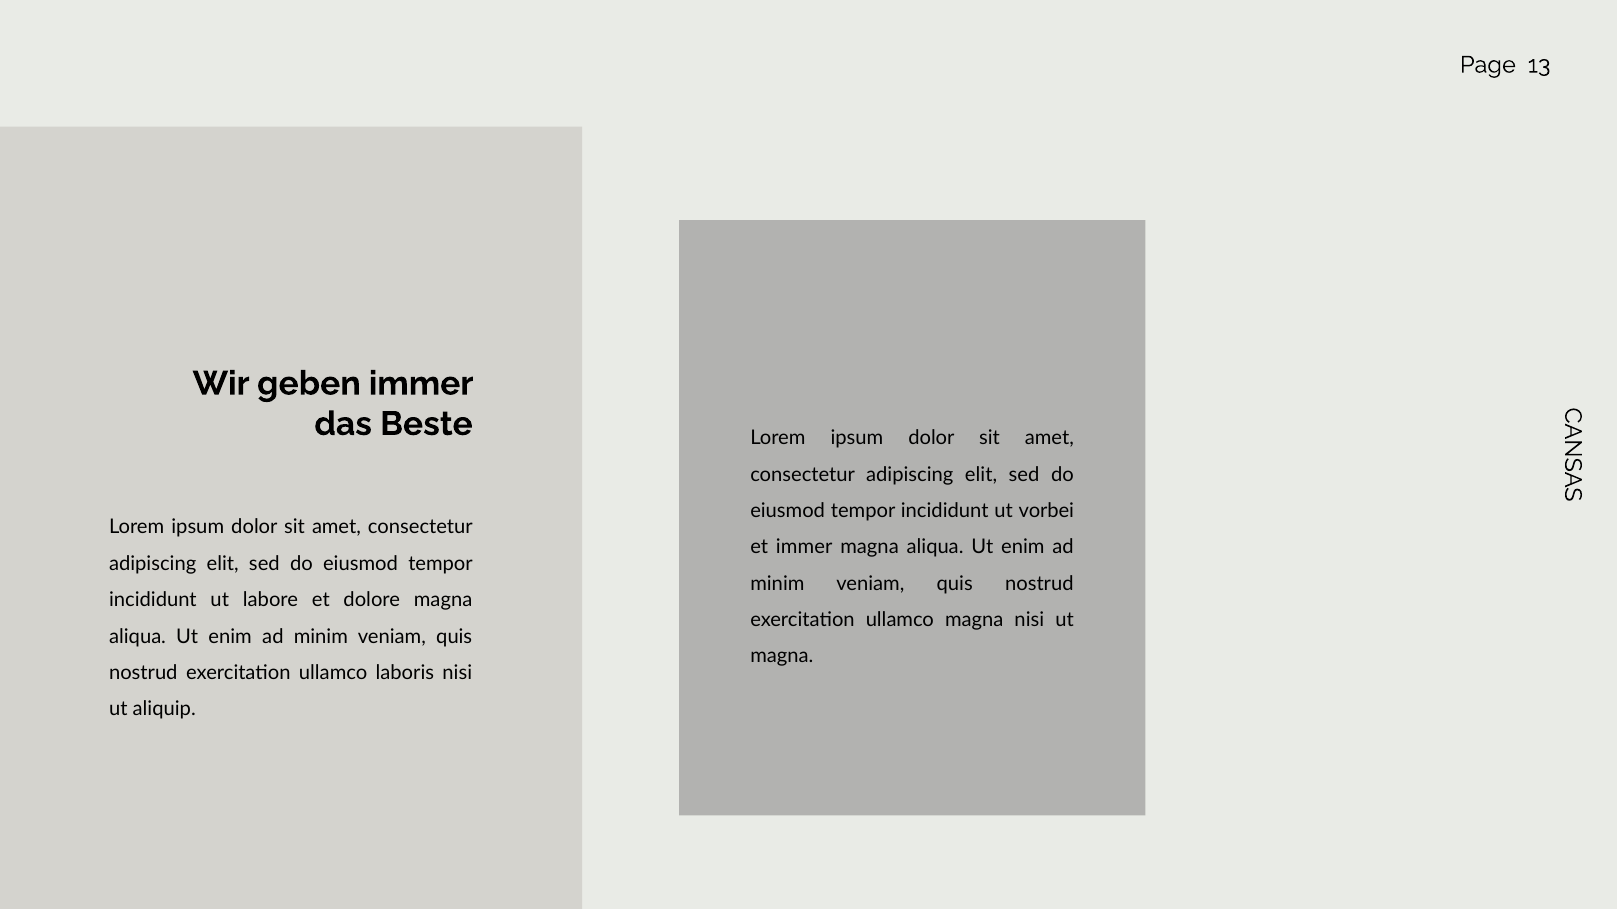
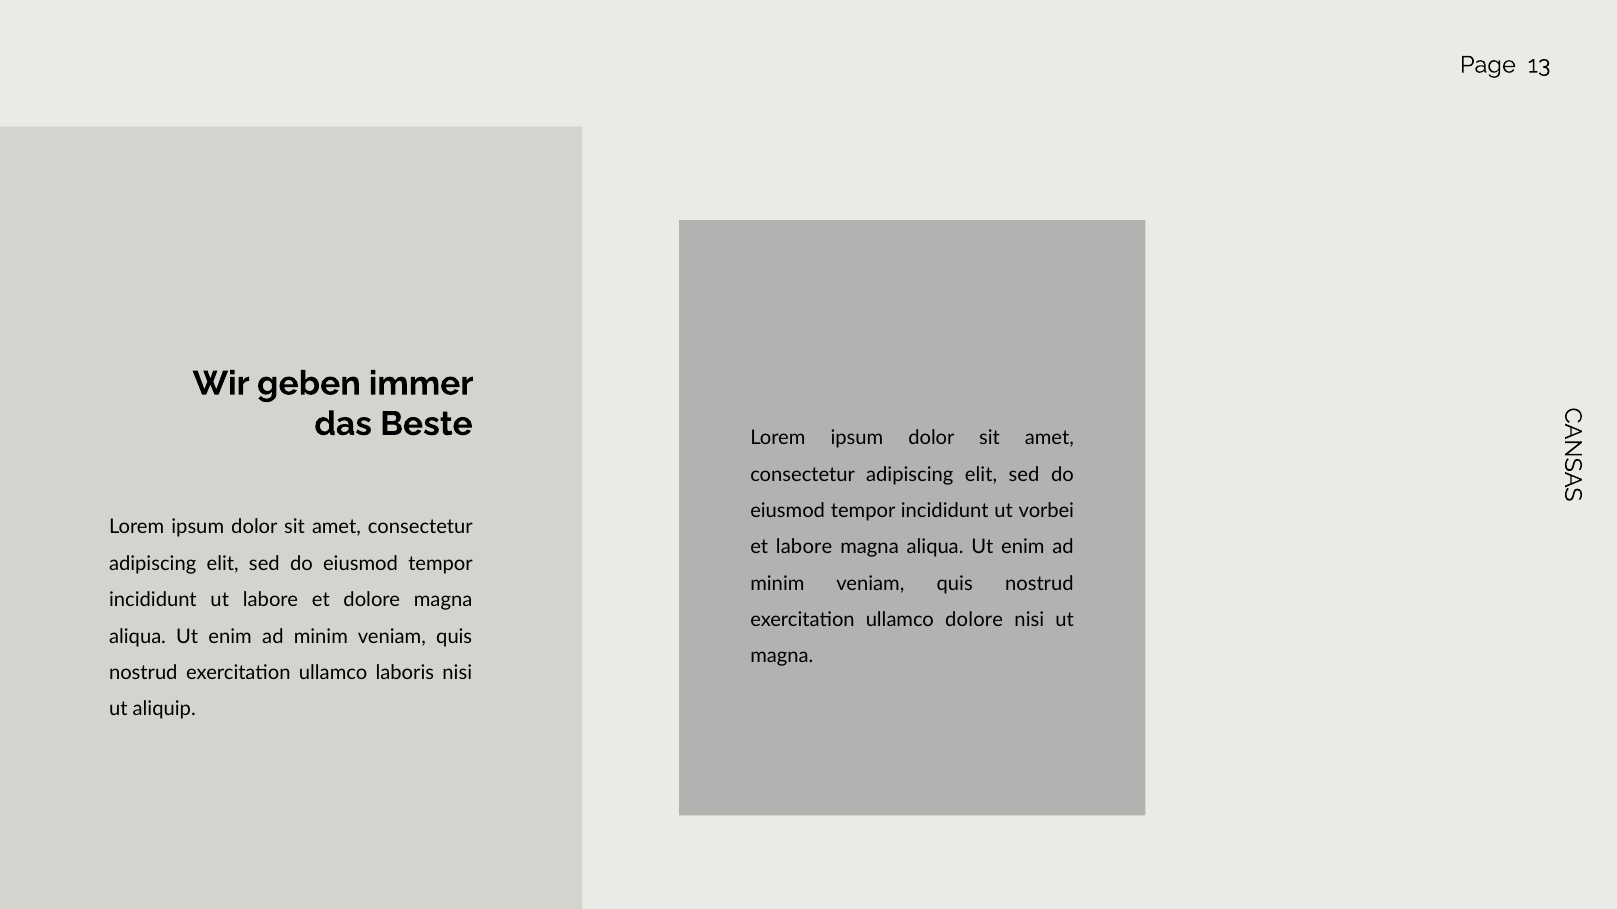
et immer: immer -> labore (804, 547)
ullamco magna: magna -> dolore (974, 620)
